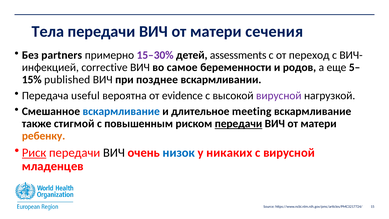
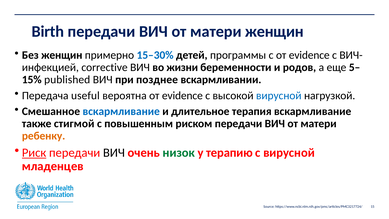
Тела: Тела -> Birth (48, 32)
матери сечения: сечения -> женщин (274, 32)
Без partners: partners -> женщин (62, 55)
15–30% colour: purple -> blue (155, 55)
assessments: assessments -> программы (238, 55)
с от переход: переход -> evidence (309, 55)
самое: самое -> жизни (182, 67)
вирусной colour: purple -> blue (279, 95)
meeting: meeting -> терапия (252, 111)
передачи underline: present -> none (238, 124)
низок colour: blue -> green (179, 153)
никаких: никаких -> терапию (229, 153)
